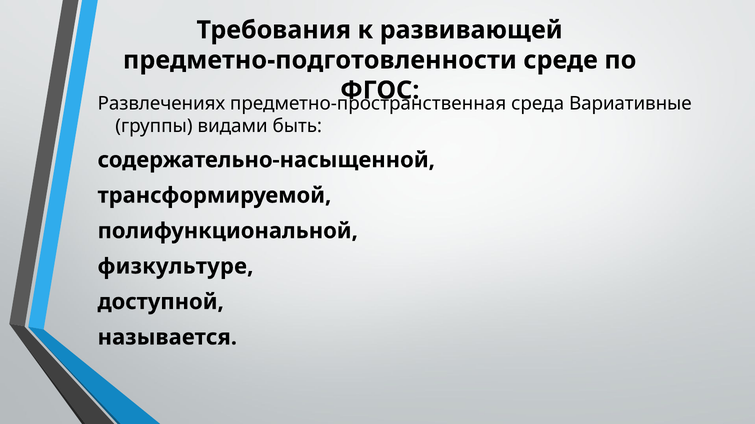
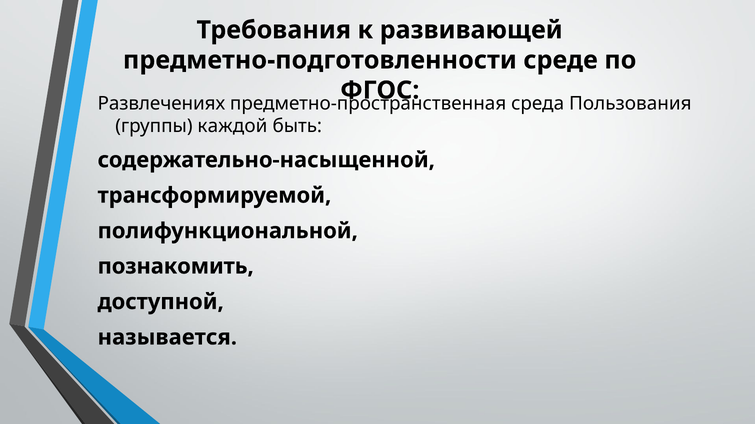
Вариативные: Вариативные -> Пользования (630, 104)
видами: видами -> каждой (232, 126)
физкультуре: физкультуре -> познакомить (176, 267)
